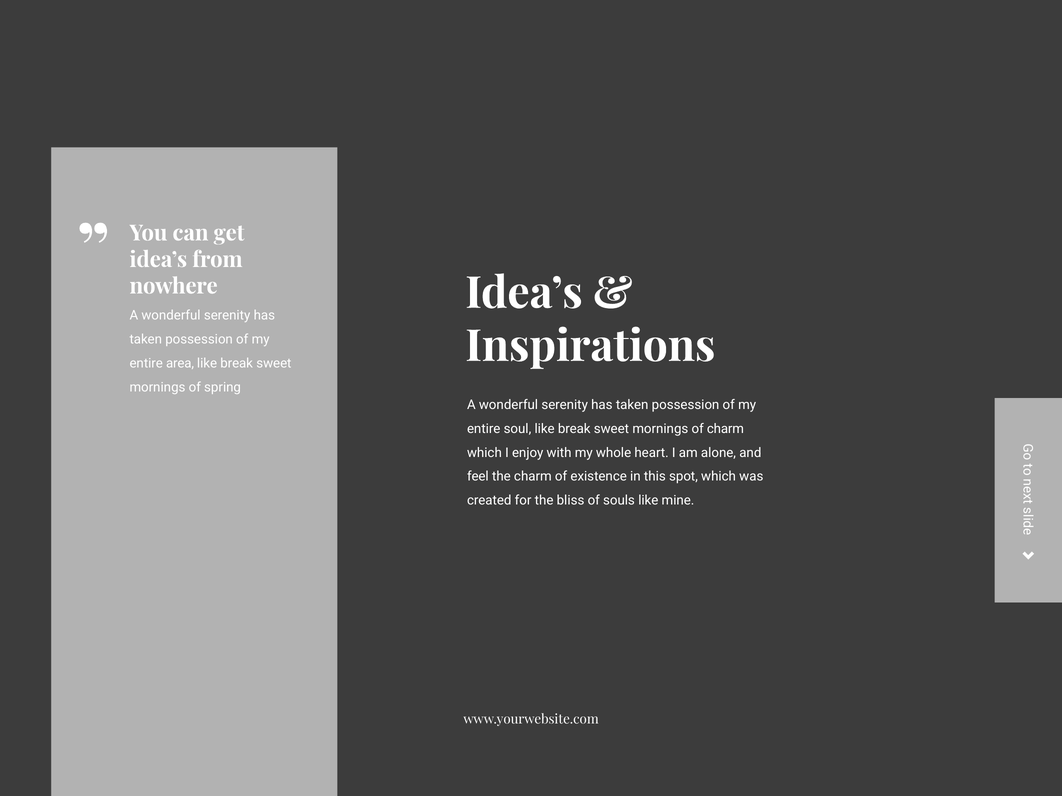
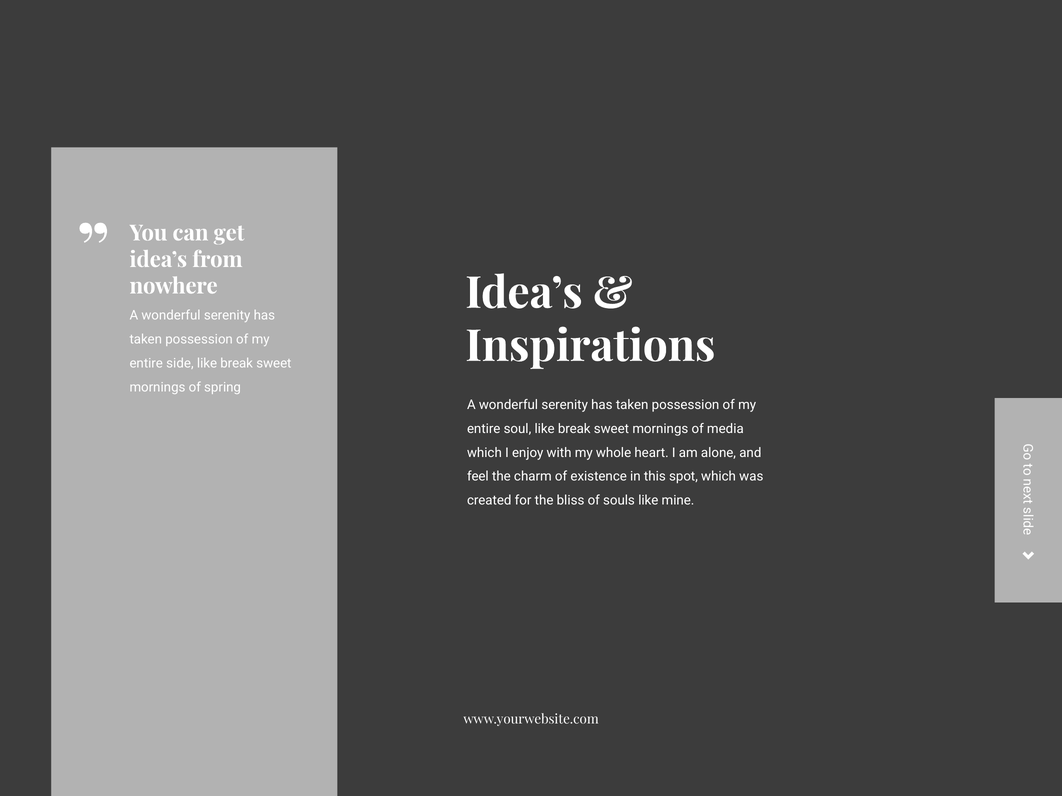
area: area -> side (180, 364)
of charm: charm -> media (725, 429)
